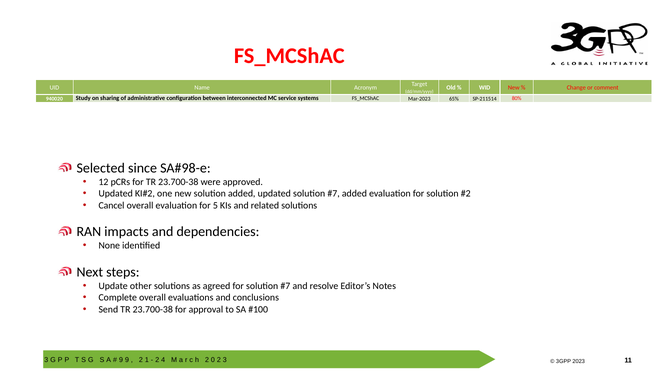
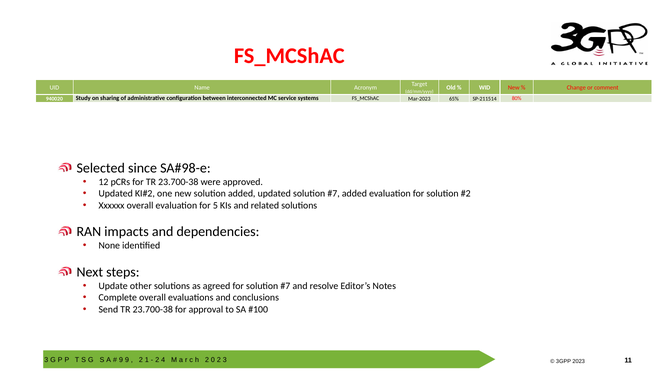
Cancel: Cancel -> Xxxxxx (112, 205)
